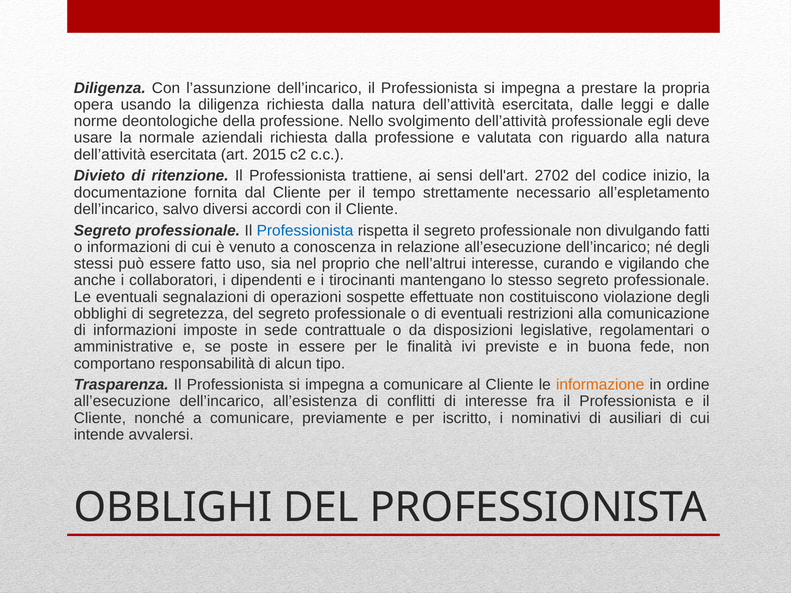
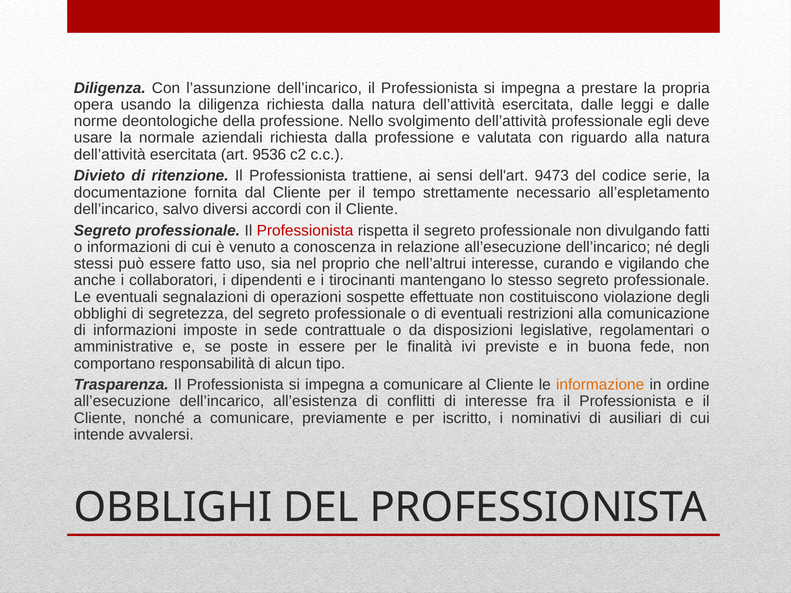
2015: 2015 -> 9536 (269, 155)
2702: 2702 -> 9473 (552, 176)
inizio: inizio -> serie (672, 176)
Professionista colour: blue -> red (305, 231)
